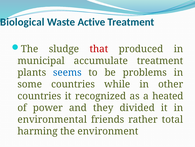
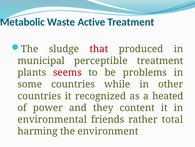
Biological: Biological -> Metabolic (22, 22)
accumulate: accumulate -> perceptible (101, 60)
seems colour: blue -> red (67, 72)
divided: divided -> content (137, 107)
